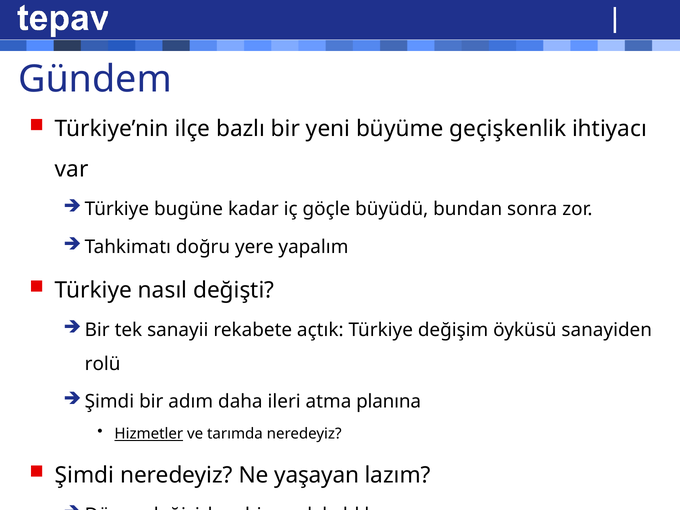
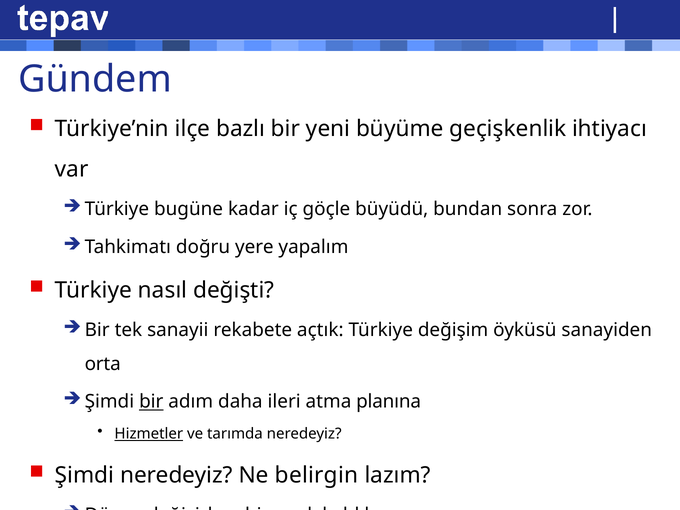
rolü: rolü -> orta (103, 364)
bir underline: none -> present (151, 402)
yaşayan: yaşayan -> belirgin (317, 475)
